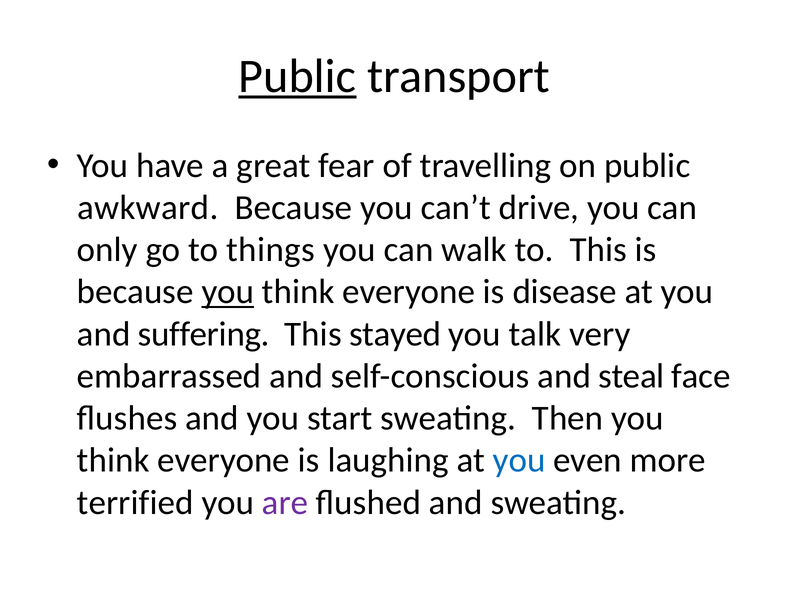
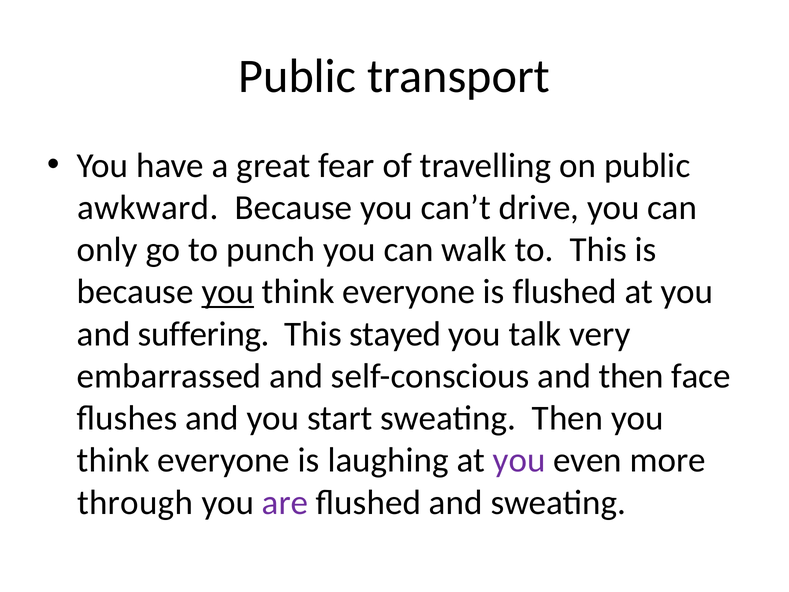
Public underline: present -> none (297, 76)
things: things -> punch (271, 250)
is disease: disease -> flushed (565, 292)
and steal: steal -> then (631, 376)
you colour: blue -> purple (519, 460)
terrified: terrified -> through (135, 502)
